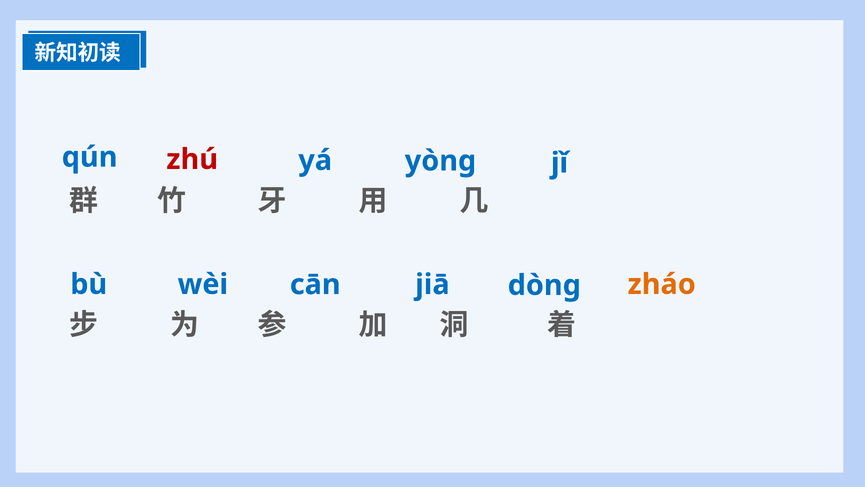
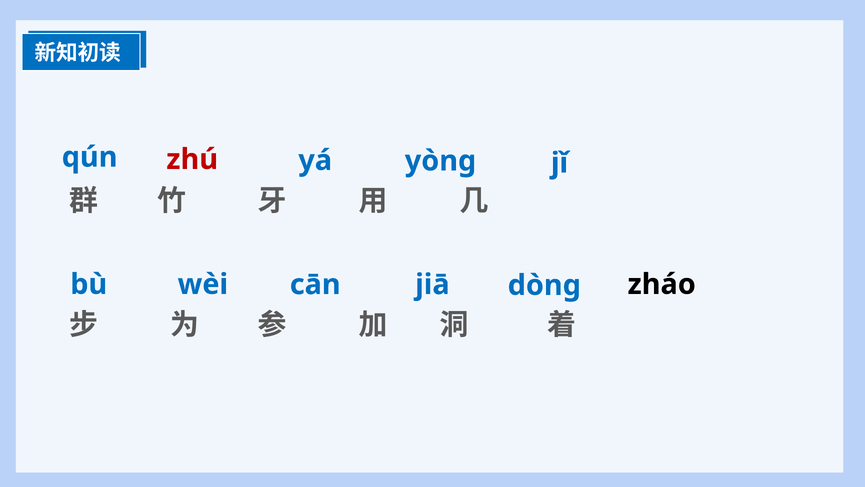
zháo colour: orange -> black (662, 284)
